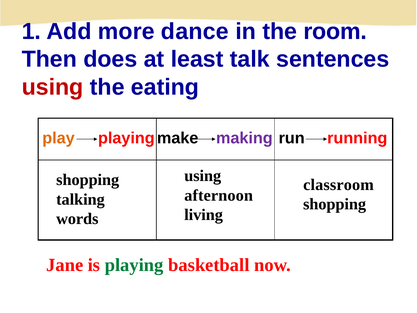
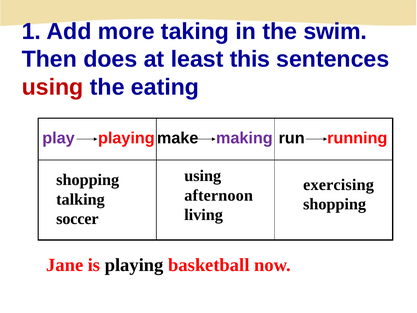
dance: dance -> taking (195, 31)
room: room -> swim (335, 31)
talk: talk -> this (250, 59)
play colour: orange -> purple (59, 138)
classroom: classroom -> exercising (339, 185)
words: words -> soccer (77, 219)
playing colour: green -> black (134, 265)
